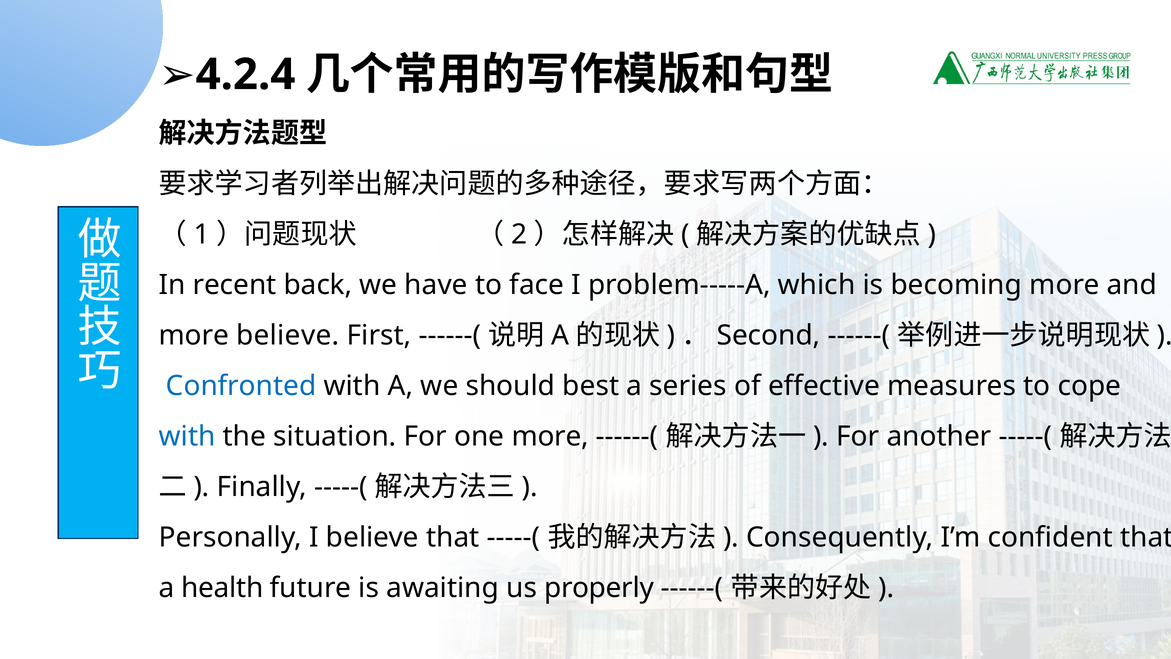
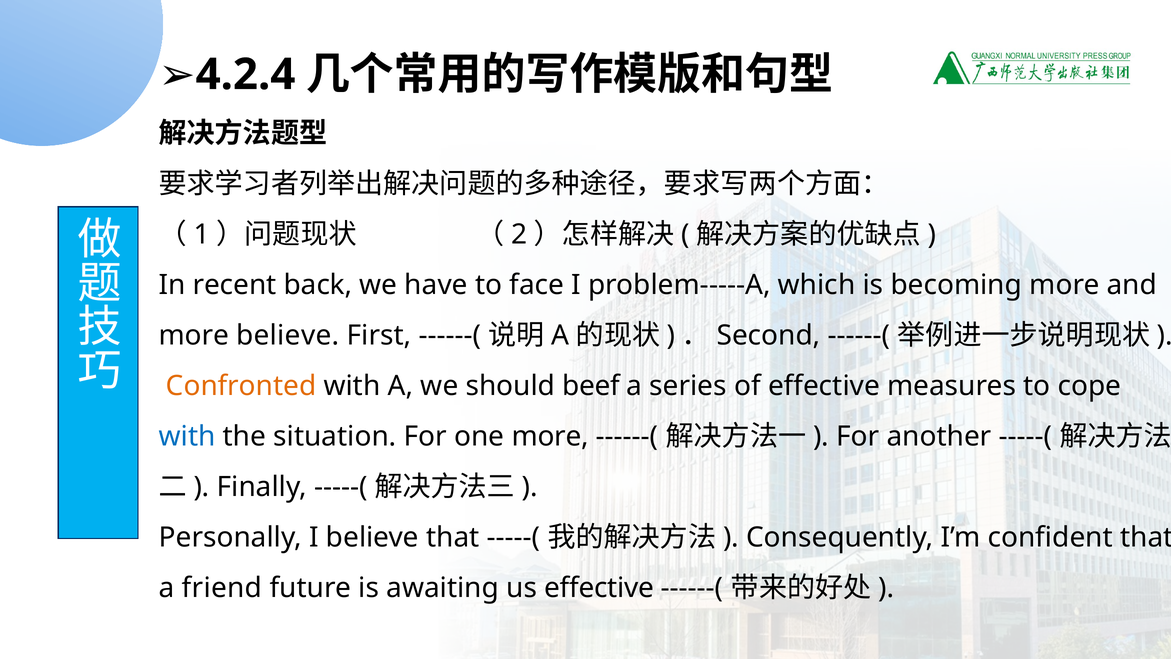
Confronted colour: blue -> orange (241, 386)
best: best -> beef (591, 386)
health: health -> friend (222, 587)
us properly: properly -> effective (599, 587)
